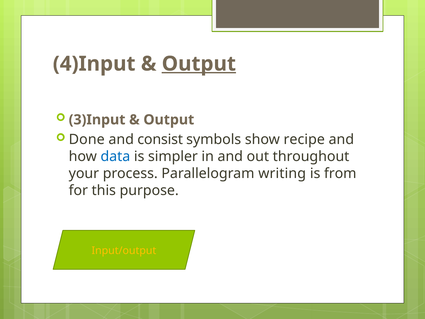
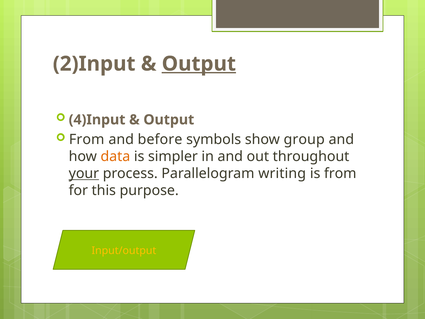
4)Input: 4)Input -> 2)Input (94, 64)
3)Input: 3)Input -> 4)Input (97, 120)
Done: Done -> From (87, 139)
consist: consist -> before (160, 139)
recipe: recipe -> group (304, 139)
data colour: blue -> orange (115, 156)
your underline: none -> present (84, 173)
